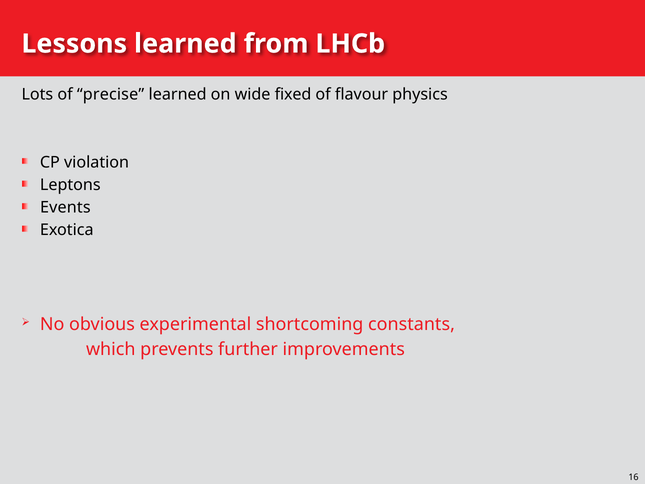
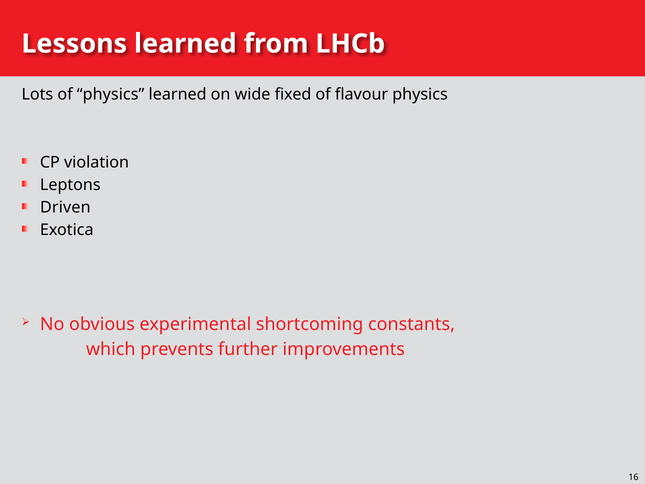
of precise: precise -> physics (111, 94)
Events: Events -> Driven (65, 207)
